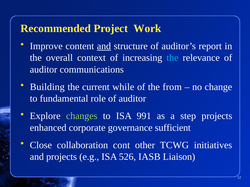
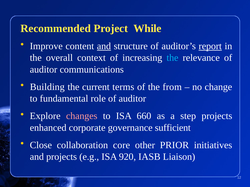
Work: Work -> While (148, 28)
report underline: none -> present (210, 46)
while: while -> terms (123, 87)
changes colour: light green -> pink (82, 116)
991: 991 -> 660 (144, 116)
cont: cont -> core (121, 145)
TCWG: TCWG -> PRIOR (174, 145)
526: 526 -> 920 (127, 157)
